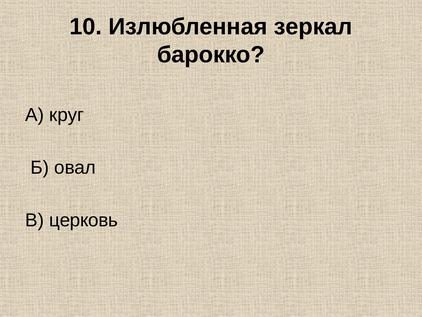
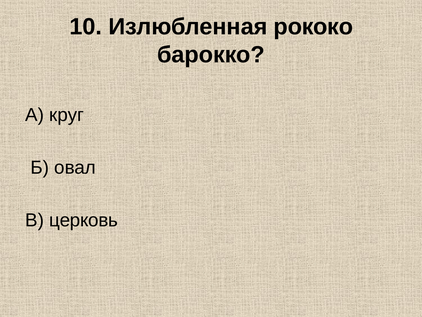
зеркал: зеркал -> рококо (313, 27)
